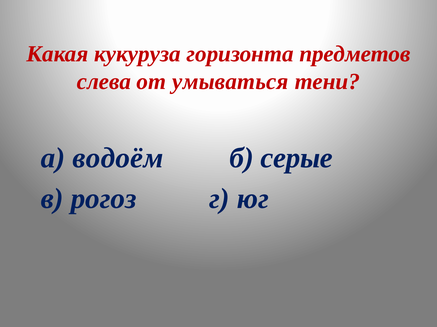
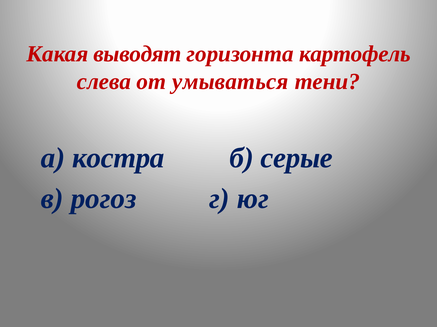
кукуруза: кукуруза -> выводят (138, 54)
предметов: предметов -> картофель (355, 54)
водоём: водоём -> костра (118, 158)
